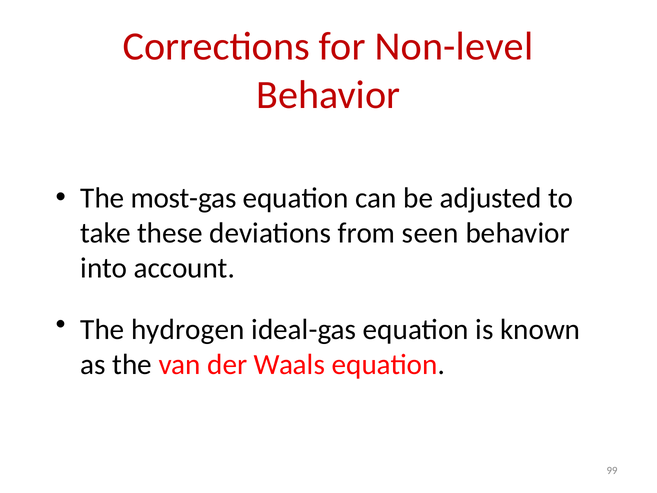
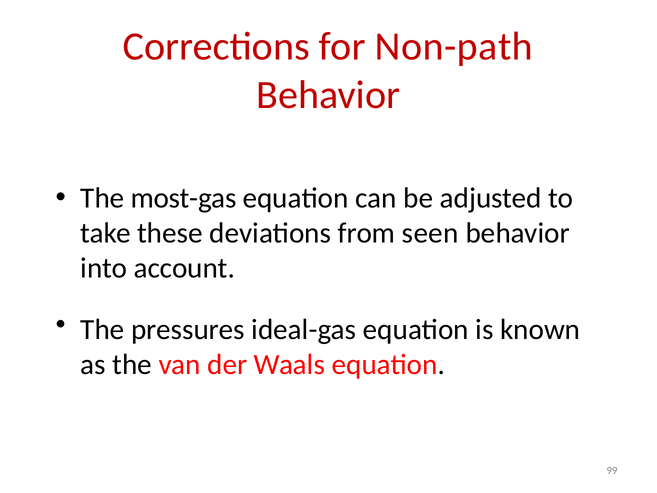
Non-level: Non-level -> Non-path (454, 47)
hydrogen: hydrogen -> pressures (188, 329)
